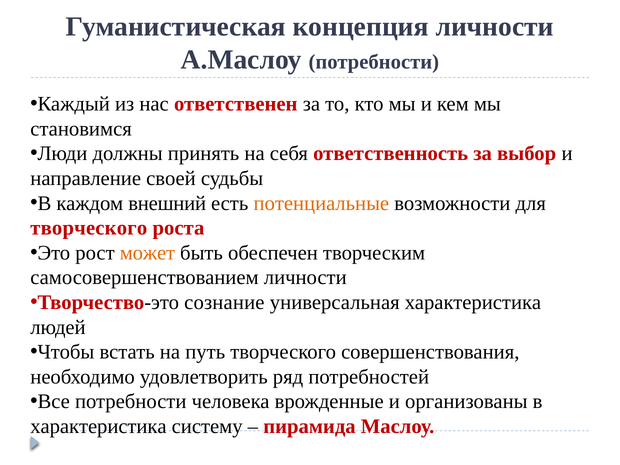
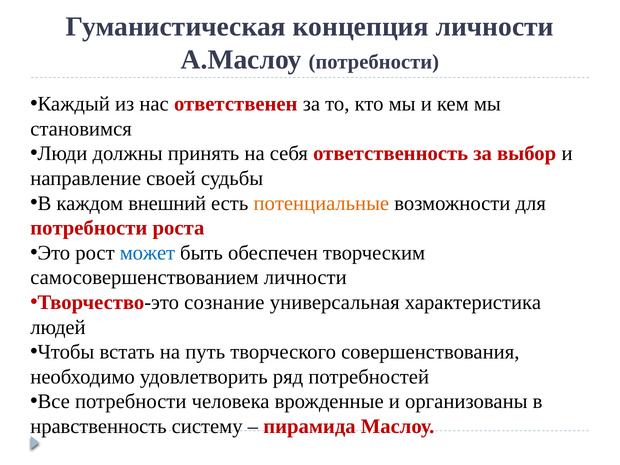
творческого: творческого -> потребности (89, 228)
может colour: orange -> blue (147, 253)
характеристика: характеристика -> нравственность (98, 426)
